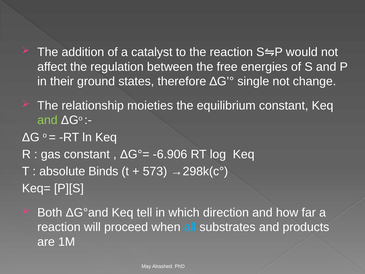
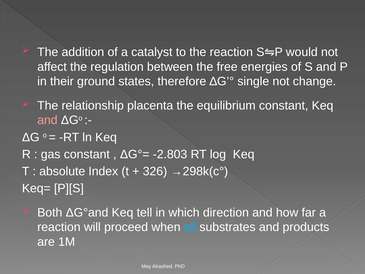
moieties: moieties -> placenta (150, 106)
and colour: light green -> pink (47, 120)
-6.906: -6.906 -> -2.803 (170, 154)
Binds: Binds -> Index (103, 171)
573: 573 -> 326 (155, 171)
